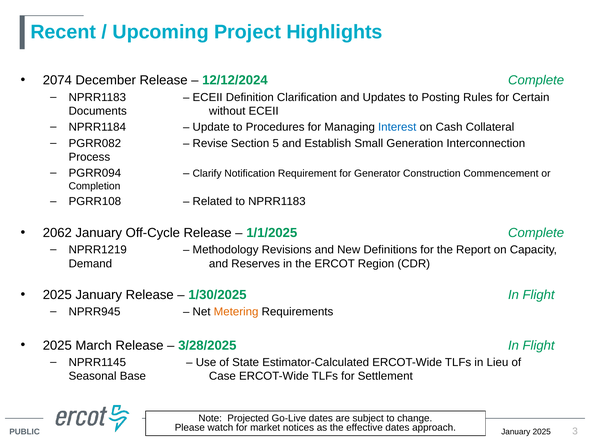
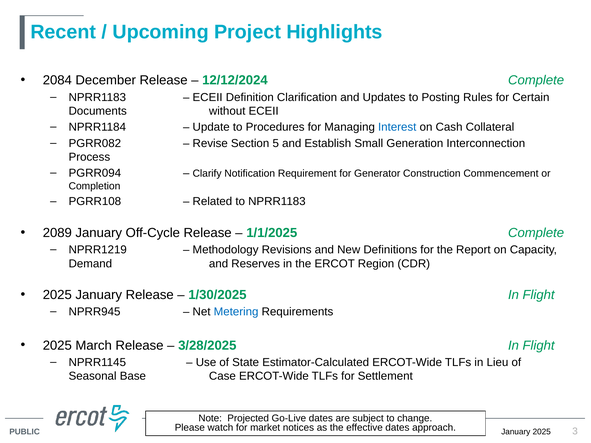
2074: 2074 -> 2084 (57, 80)
2062: 2062 -> 2089 (57, 233)
Metering colour: orange -> blue (236, 312)
